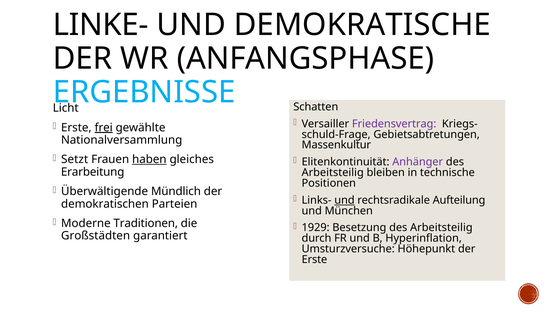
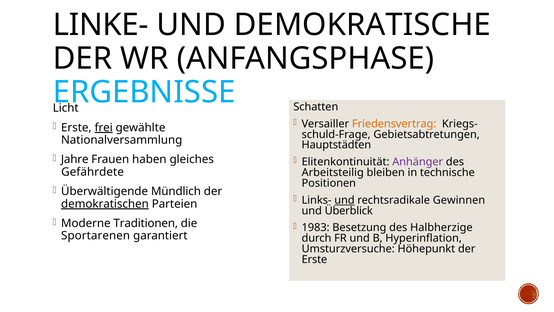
Friedensvertrag colour: purple -> orange (394, 124)
Massenkultur: Massenkultur -> Hauptstädten (336, 145)
Setzt: Setzt -> Jahre (75, 159)
haben underline: present -> none (149, 159)
Erarbeitung: Erarbeitung -> Gefährdete (93, 172)
Aufteilung: Aufteilung -> Gewinnen (459, 200)
demokratischen underline: none -> present (105, 204)
München: München -> Überblick (349, 211)
1929: 1929 -> 1983 (316, 227)
Besetzung des Arbeitsteilig: Arbeitsteilig -> Halbherzige (441, 227)
Großstädten: Großstädten -> Sportarenen (96, 236)
